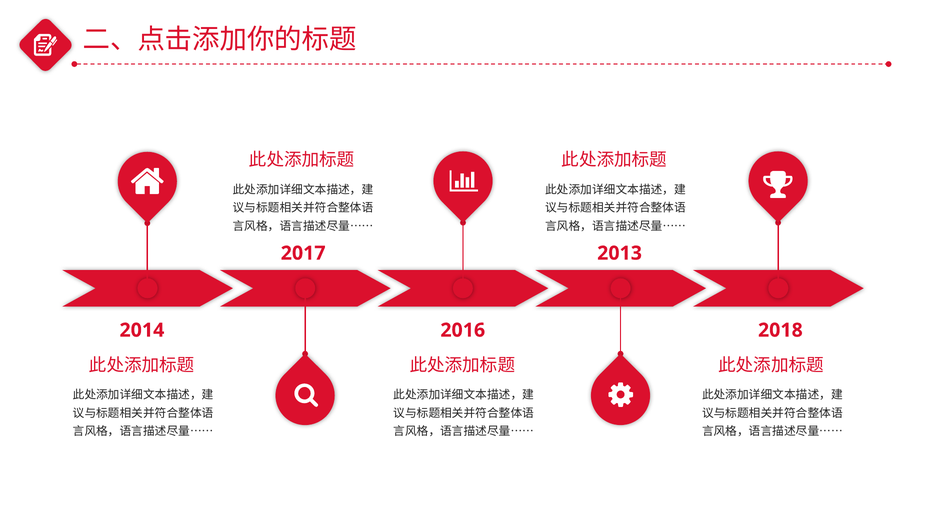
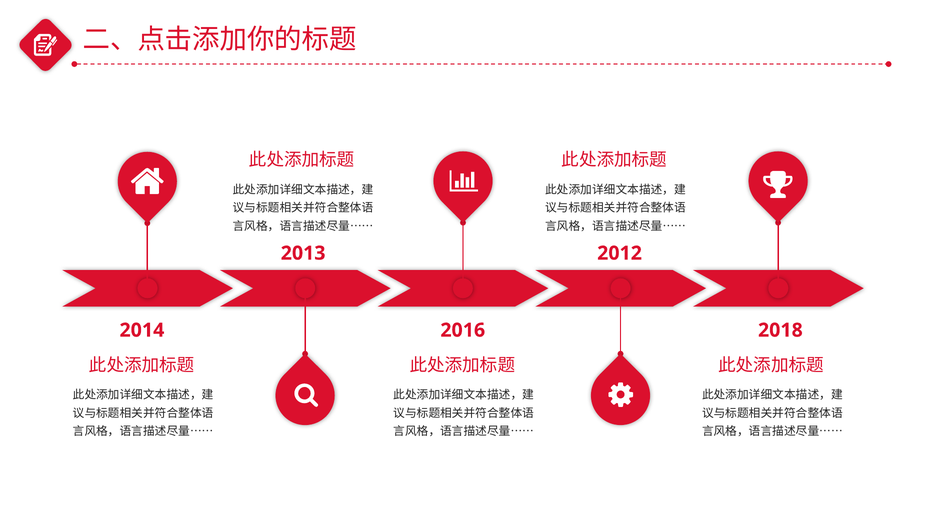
2017: 2017 -> 2013 (303, 253)
2013: 2013 -> 2012 (620, 253)
